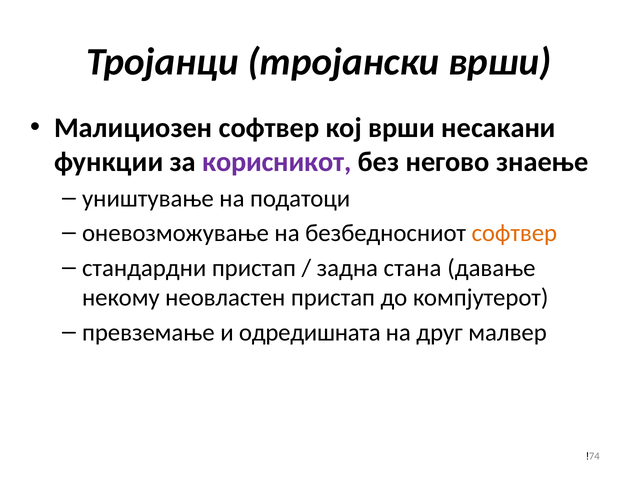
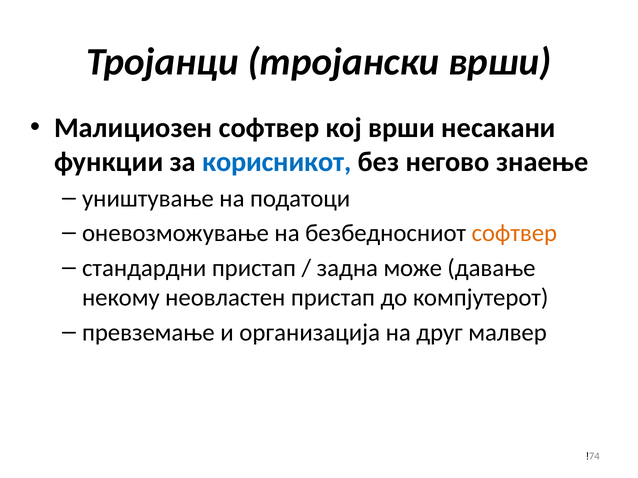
корисникот colour: purple -> blue (277, 162)
стана: стана -> може (413, 268)
одредишната: одредишната -> организација (310, 333)
